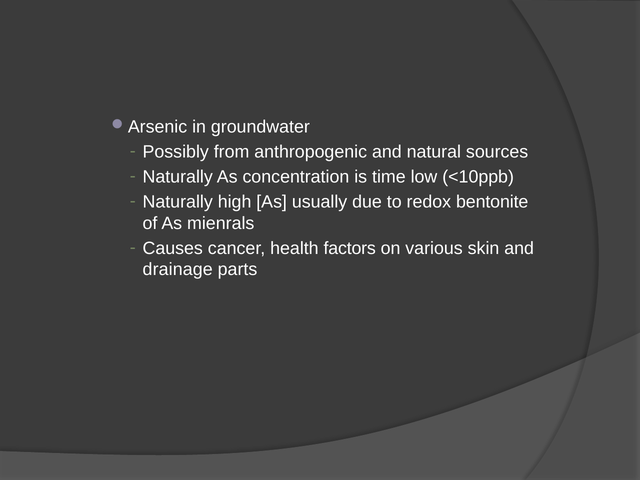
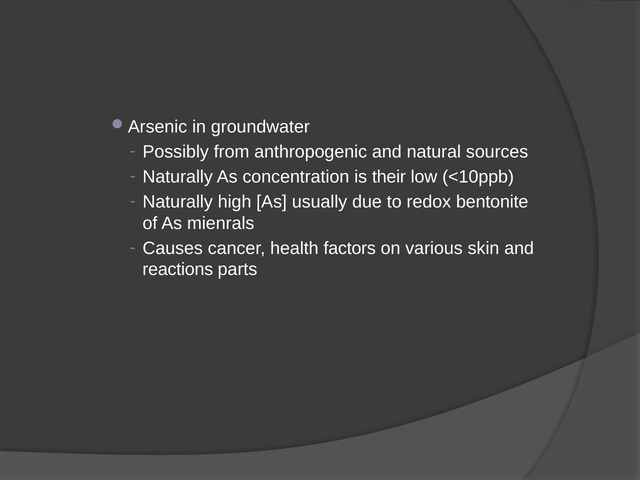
time: time -> their (389, 177)
drainage: drainage -> reactions (178, 270)
